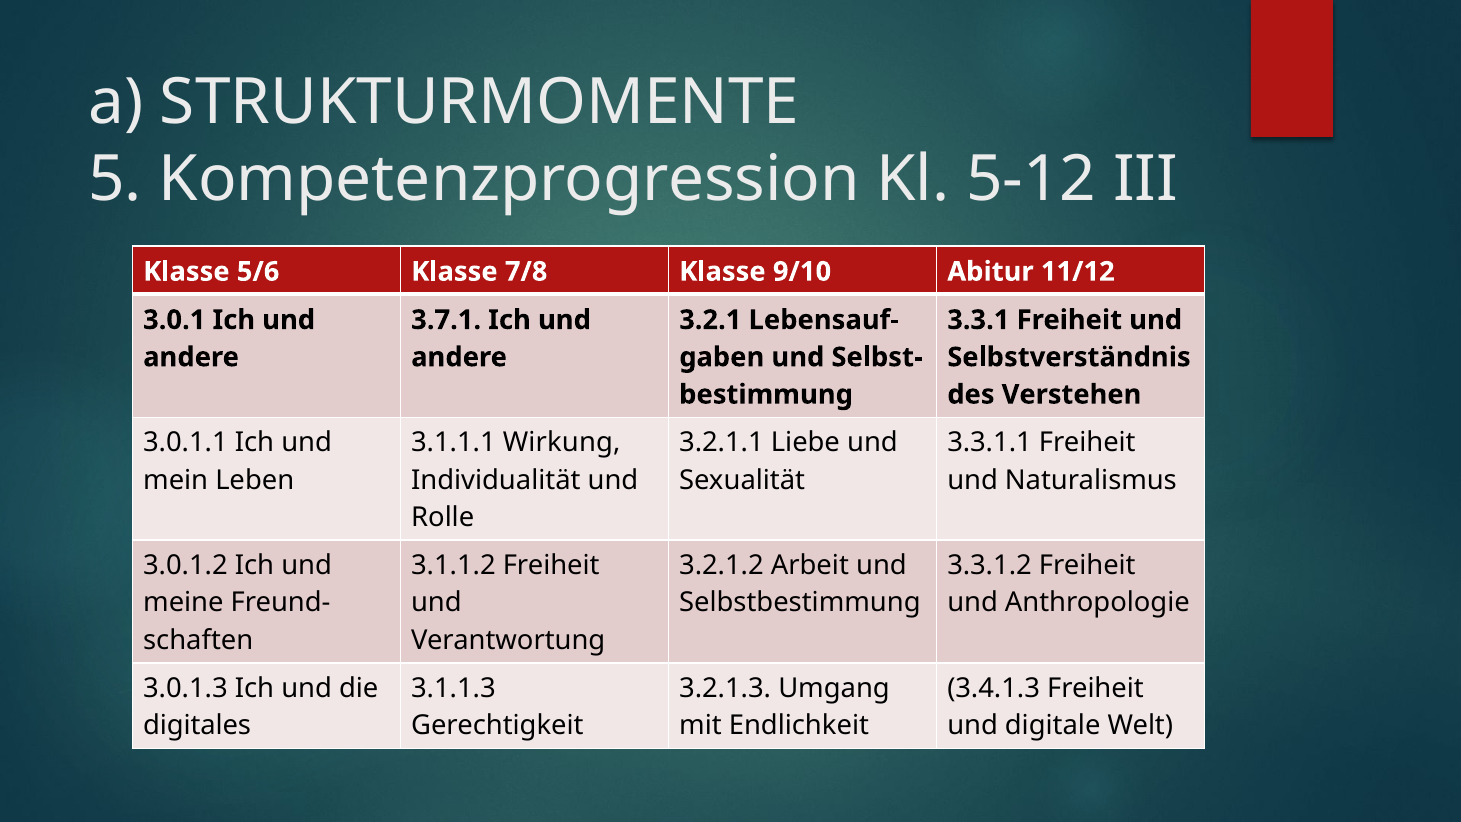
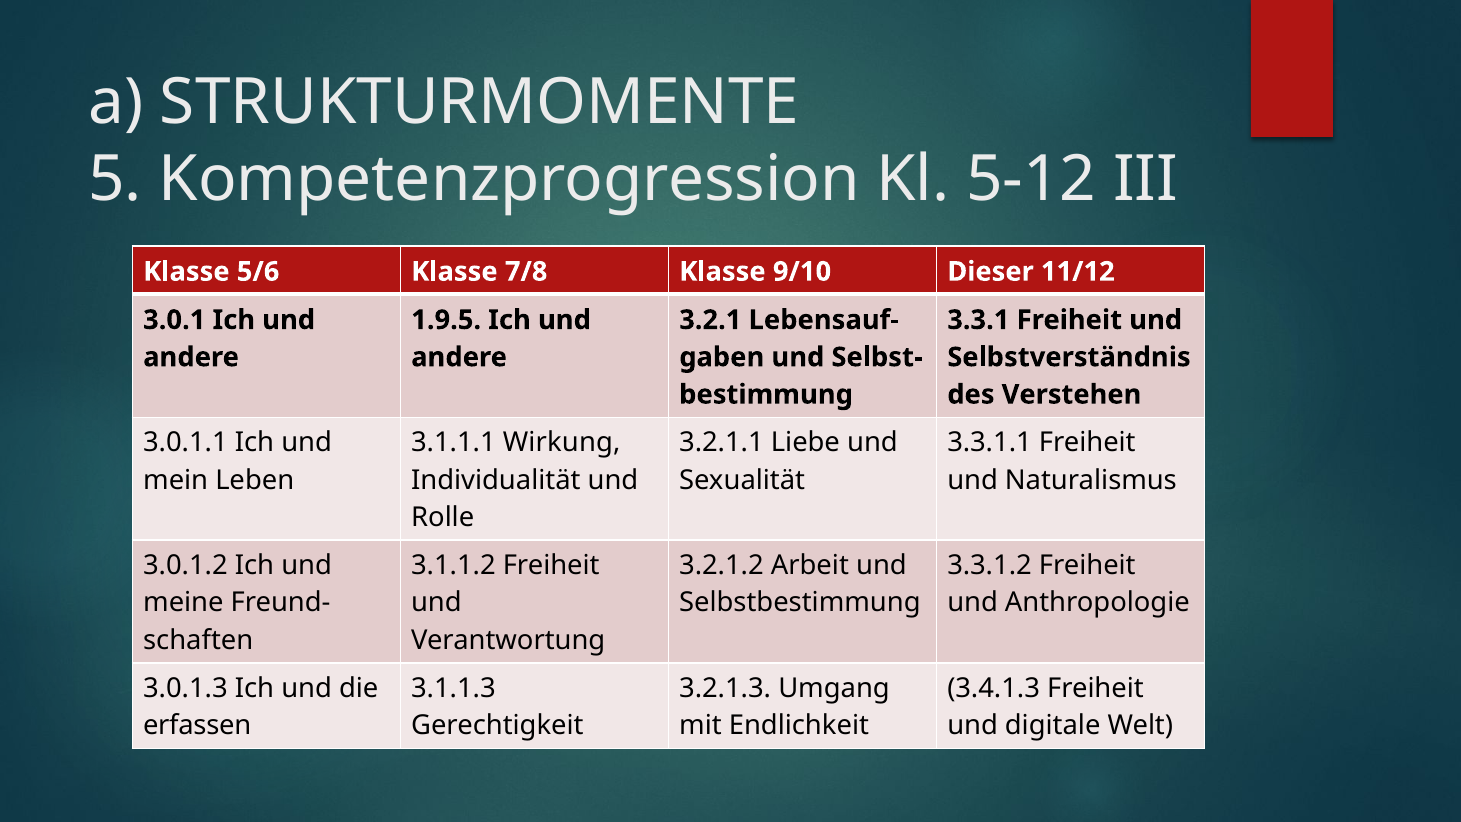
Abitur: Abitur -> Dieser (991, 272)
3.7.1: 3.7.1 -> 1.9.5 (446, 320)
digitales: digitales -> erfassen (197, 726)
